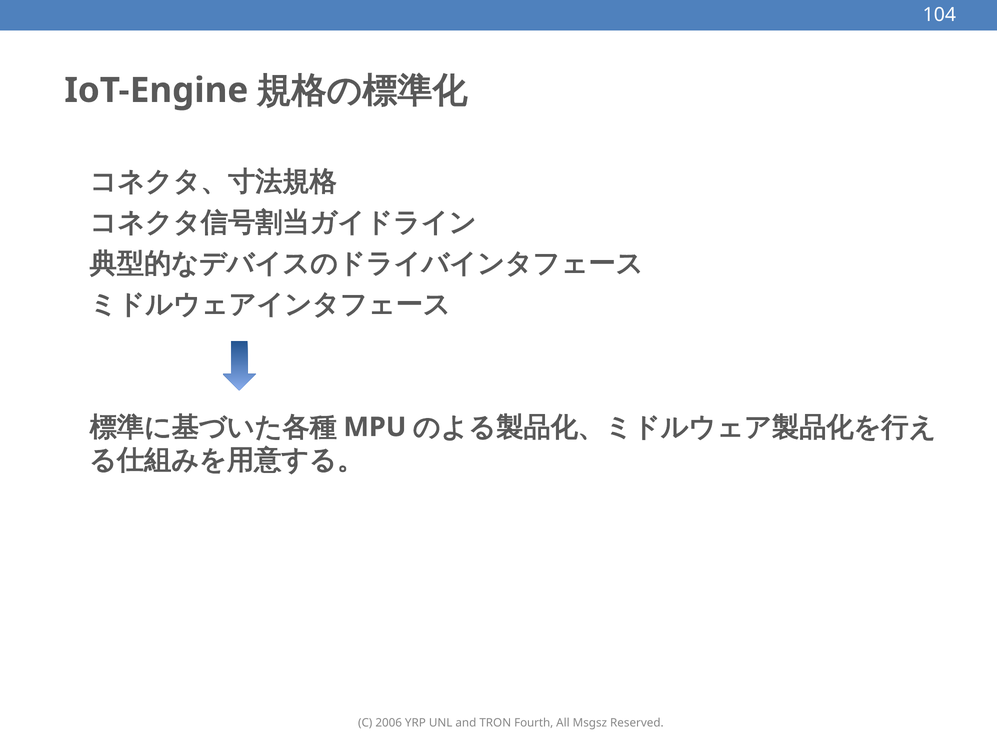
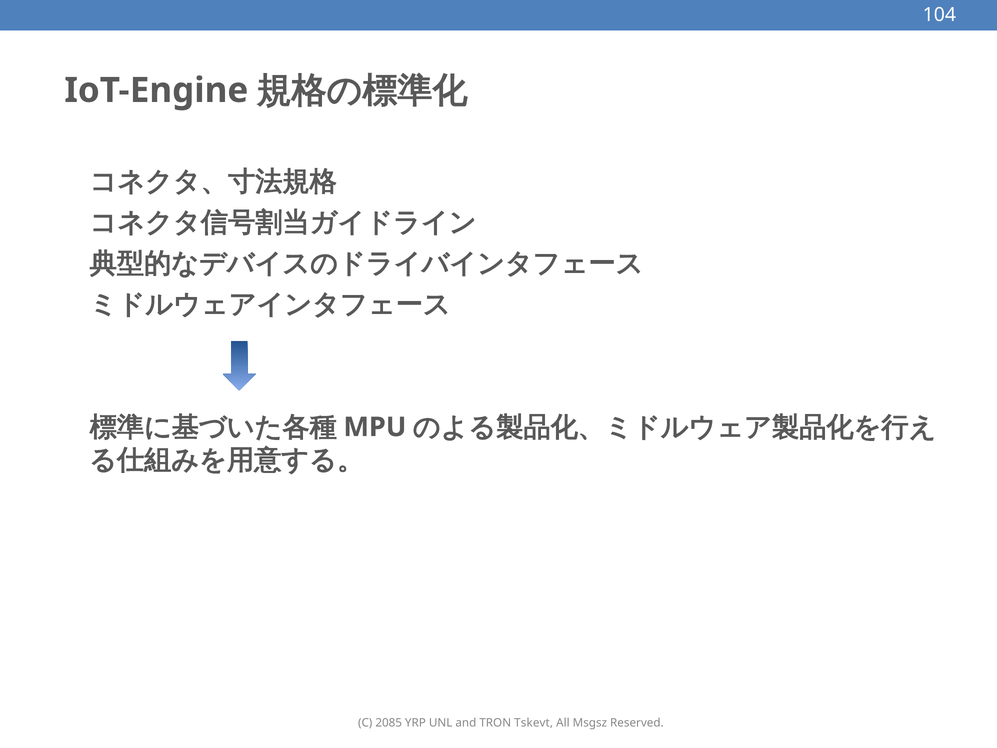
2006: 2006 -> 2085 (389, 723)
Fourth: Fourth -> Tskevt (534, 723)
